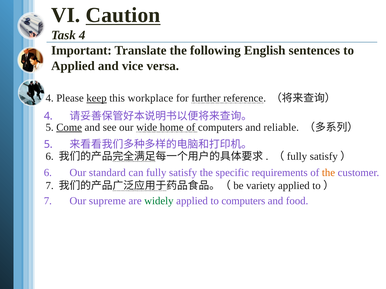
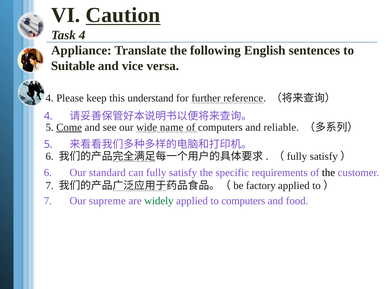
Important: Important -> Appliance (81, 51)
Applied: Applied -> Suitable (73, 66)
keep underline: present -> none (97, 98)
workplace: workplace -> understand (151, 98)
home: home -> name (172, 128)
the colour: orange -> black (328, 173)
variety: variety -> factory (261, 186)
